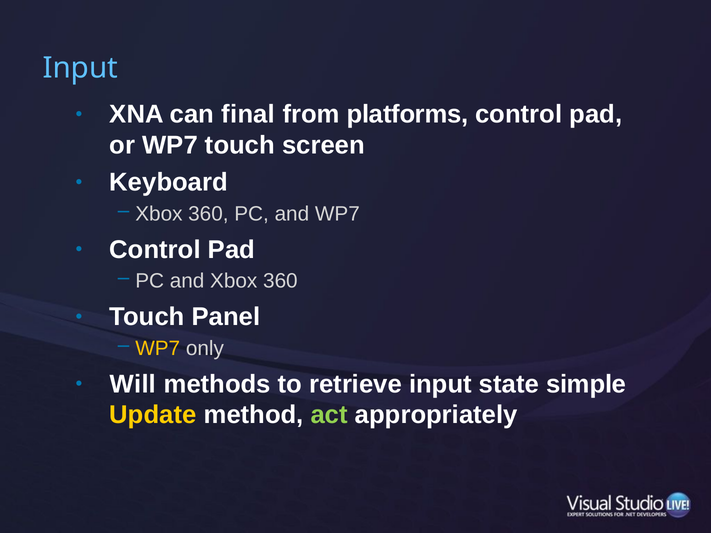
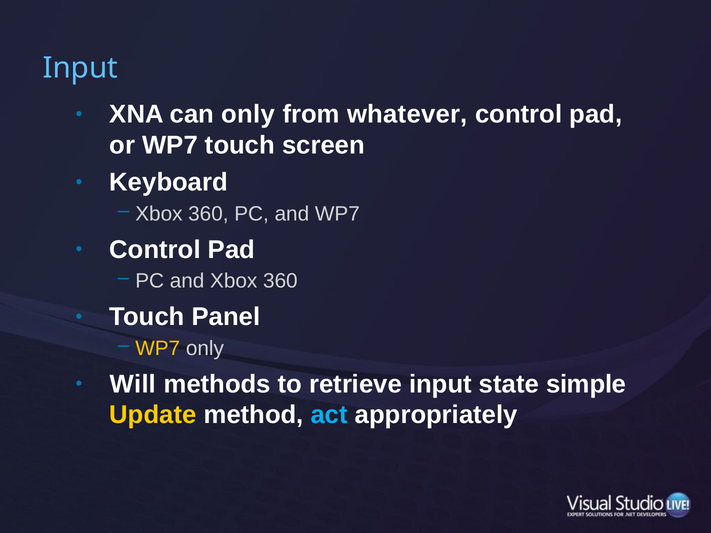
can final: final -> only (248, 114)
platforms: platforms -> whatever (407, 114)
act colour: light green -> light blue (329, 415)
